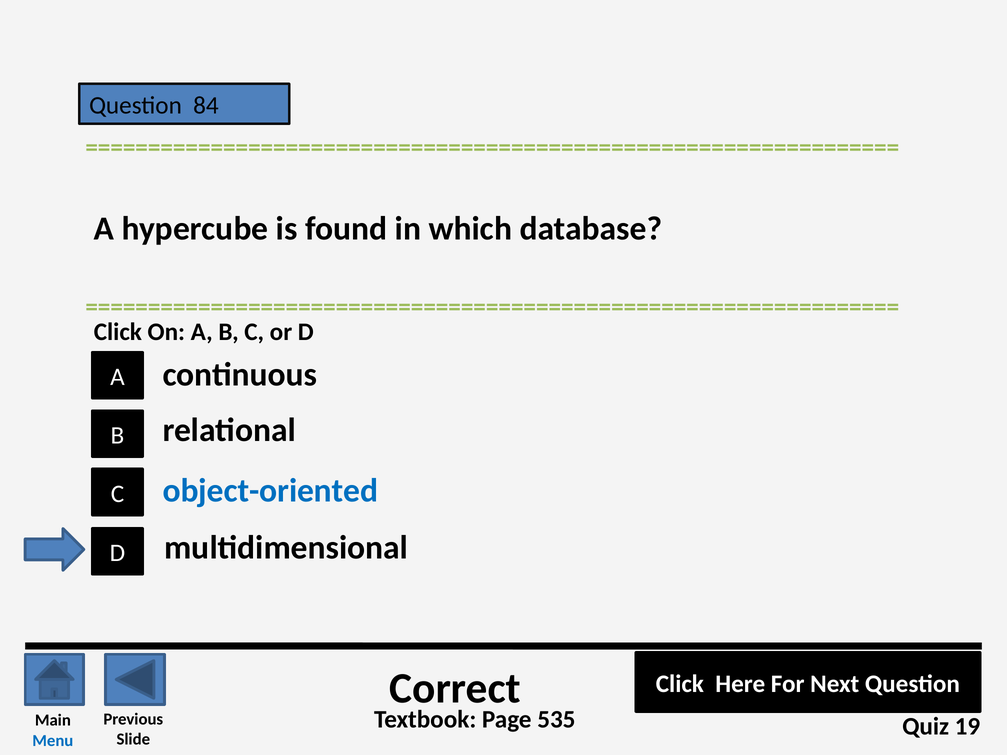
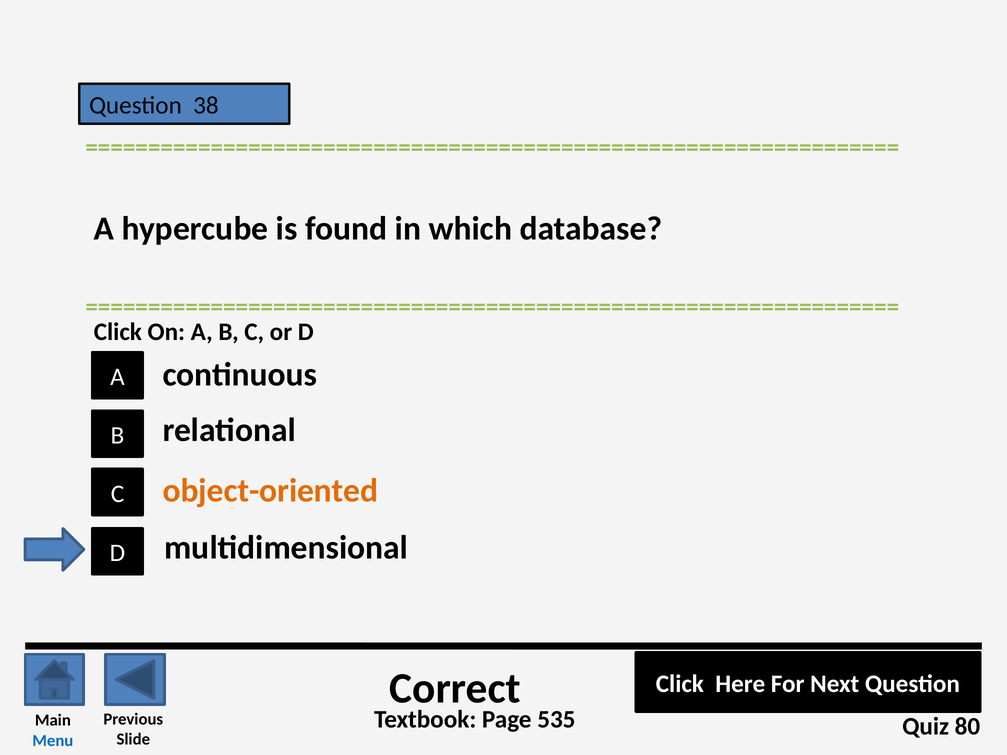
84: 84 -> 38 (206, 106)
object-oriented colour: blue -> orange (270, 491)
19: 19 -> 80 (967, 727)
